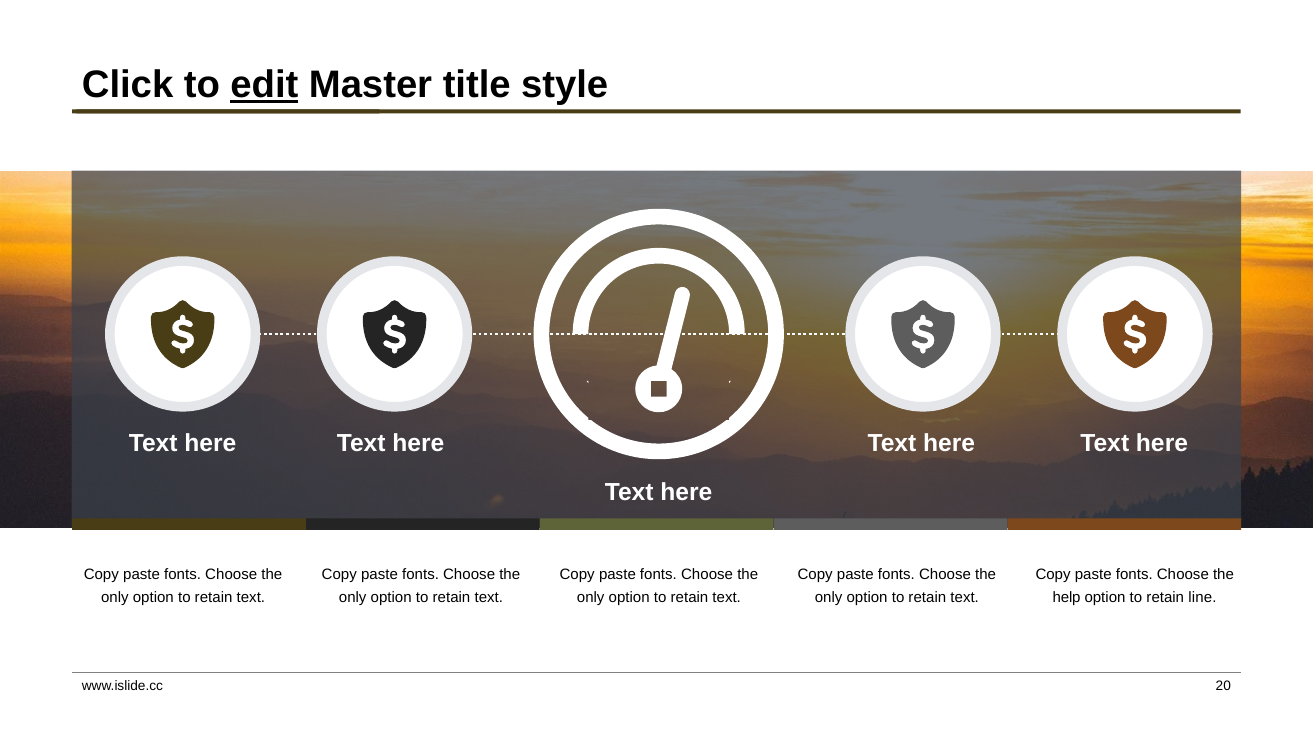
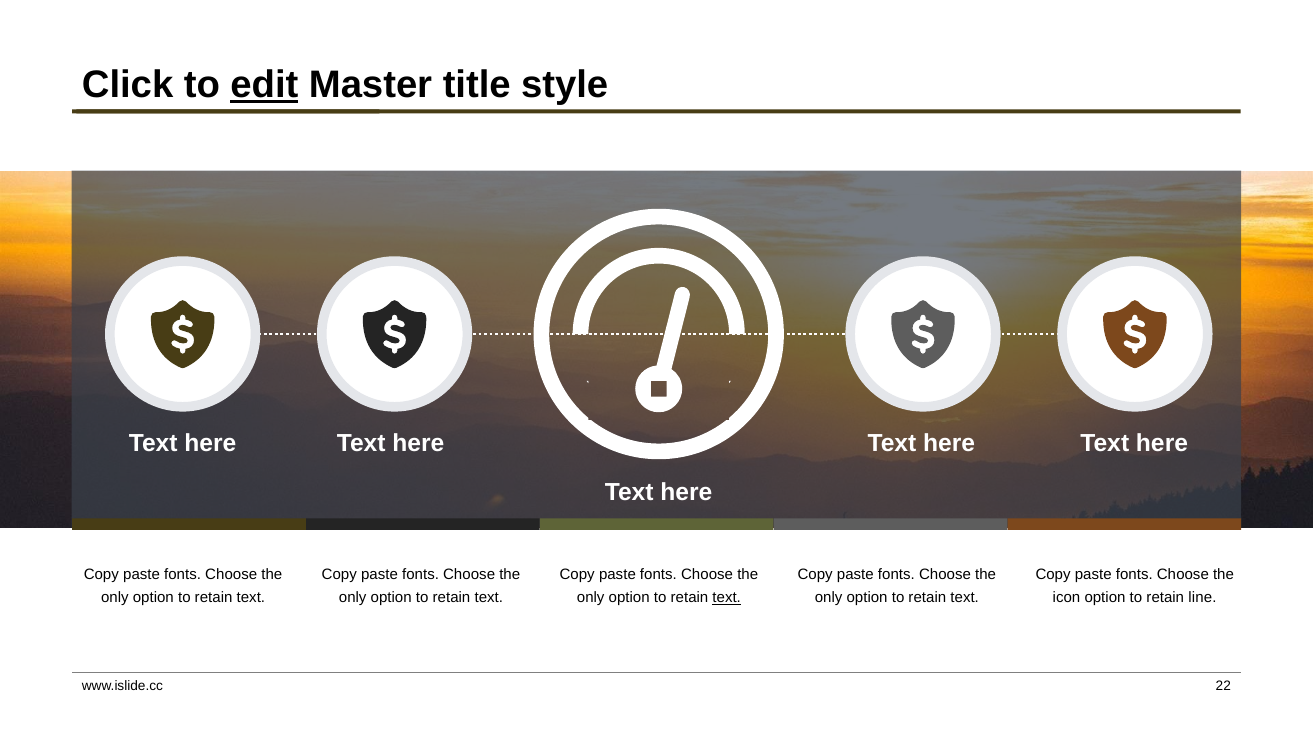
text underline: none -> present (727, 598)
help: help -> icon (1067, 598)
20: 20 -> 22 (1223, 685)
